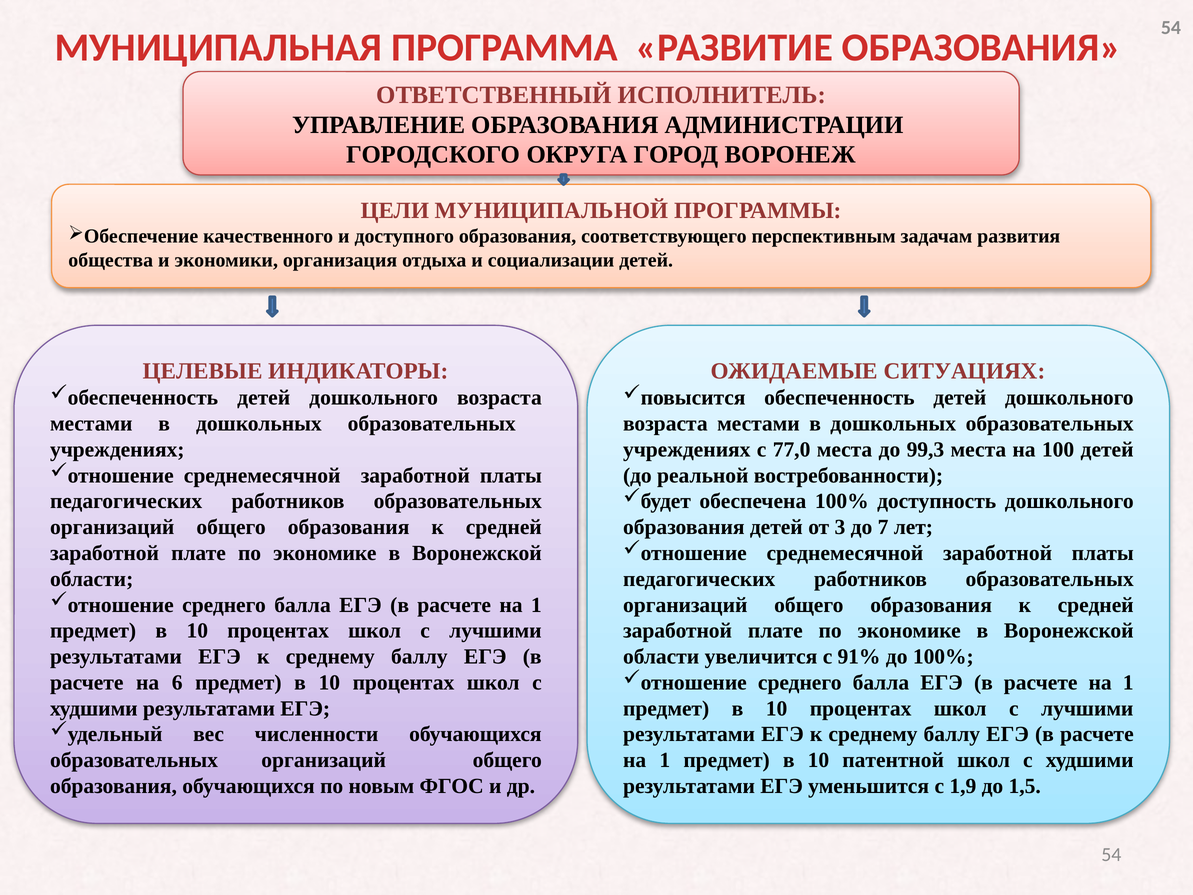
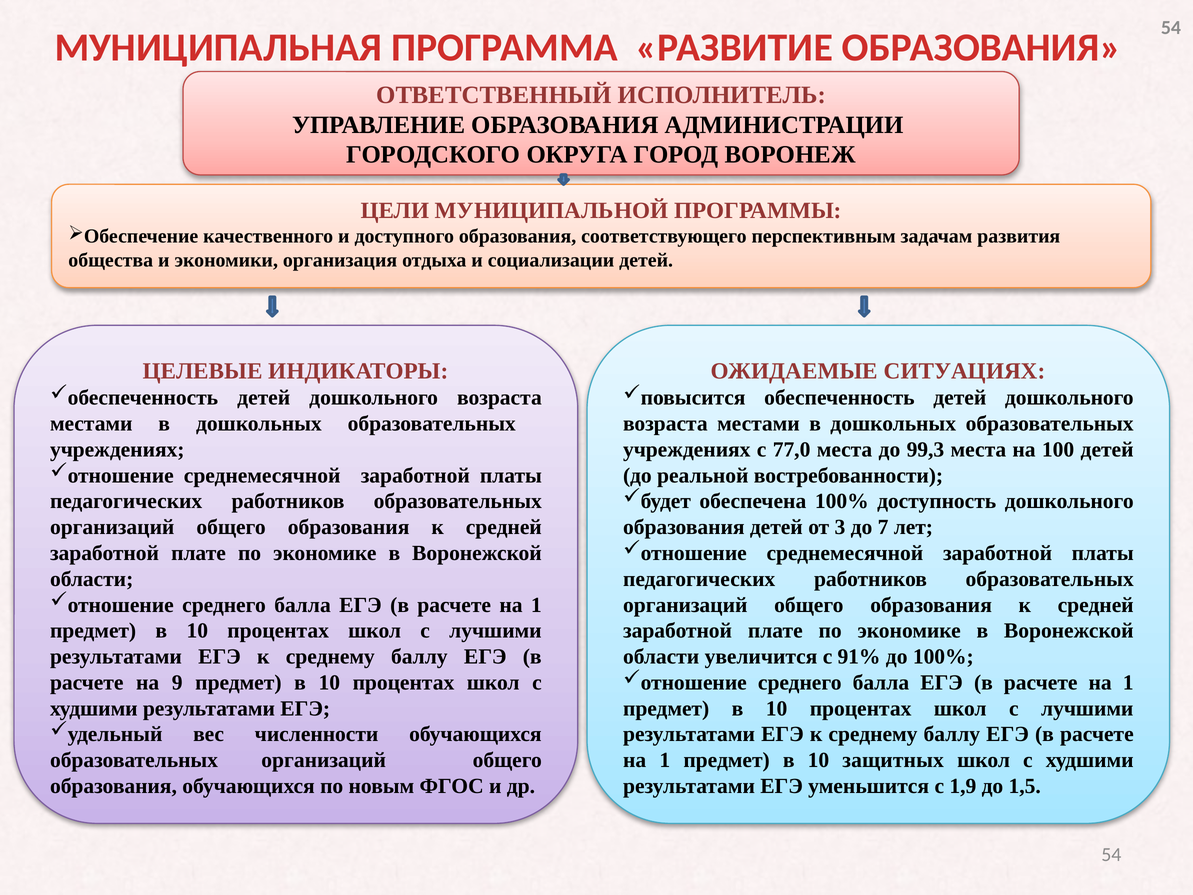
6: 6 -> 9 (177, 682)
патентной: патентной -> защитных (893, 760)
